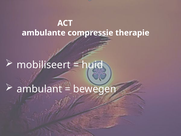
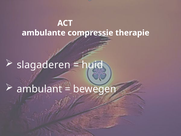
mobiliseert: mobiliseert -> slagaderen (44, 65)
